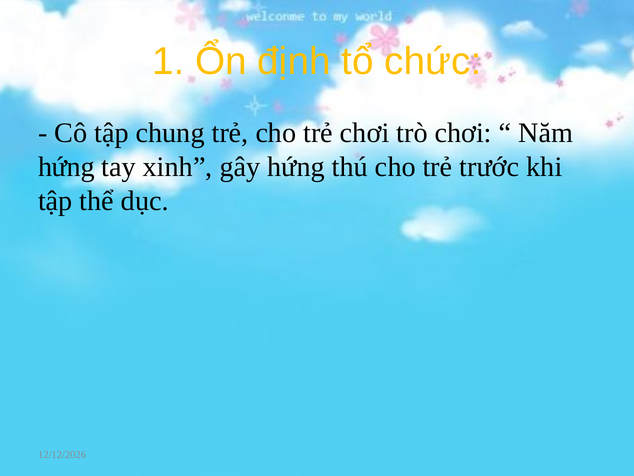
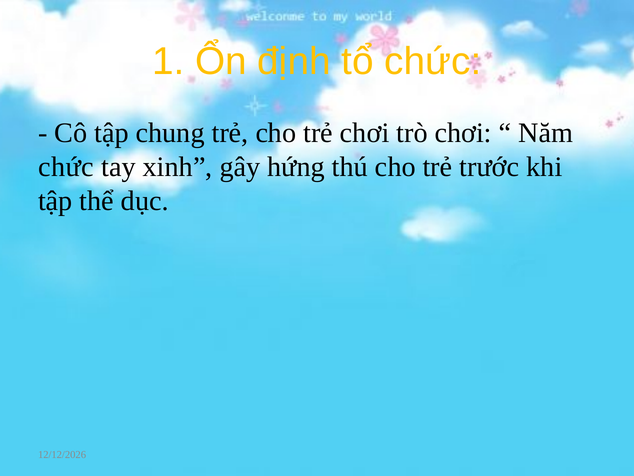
hứng: hứng -> chức (66, 167)
